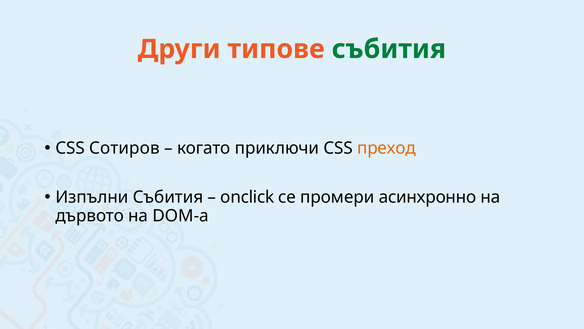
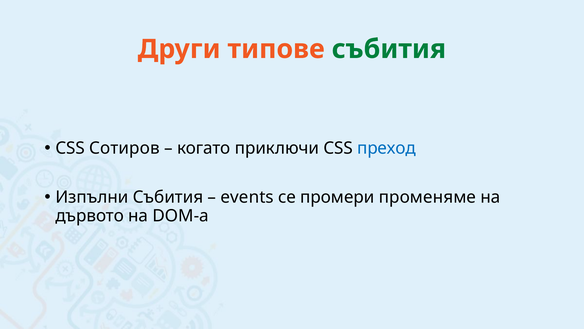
преход colour: orange -> blue (386, 148)
onclick: onclick -> events (247, 197)
асинхронно: асинхронно -> променяме (427, 197)
